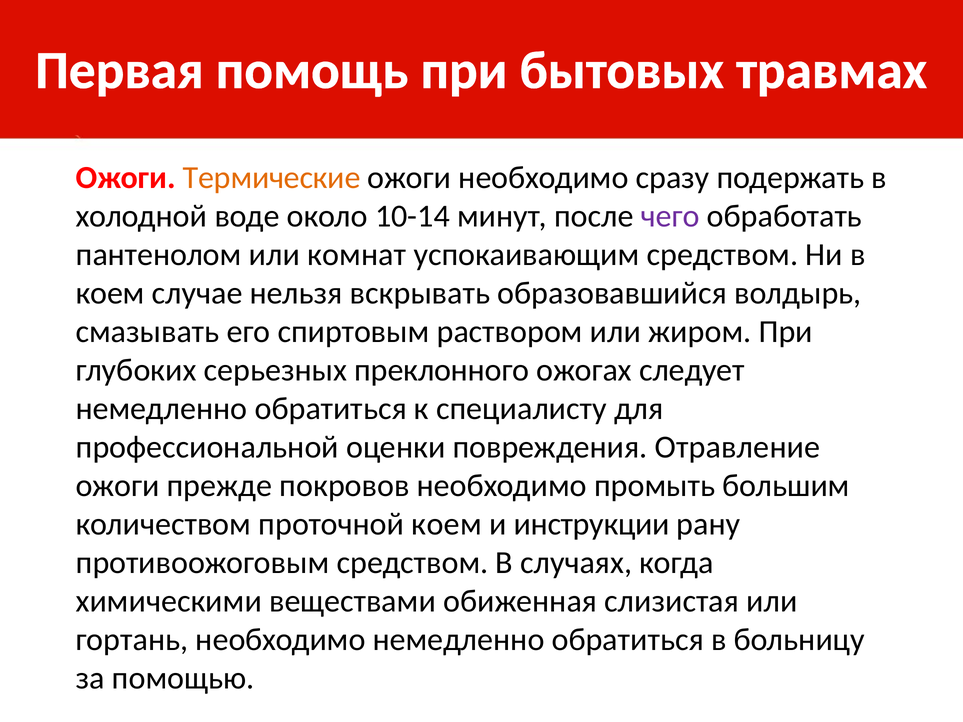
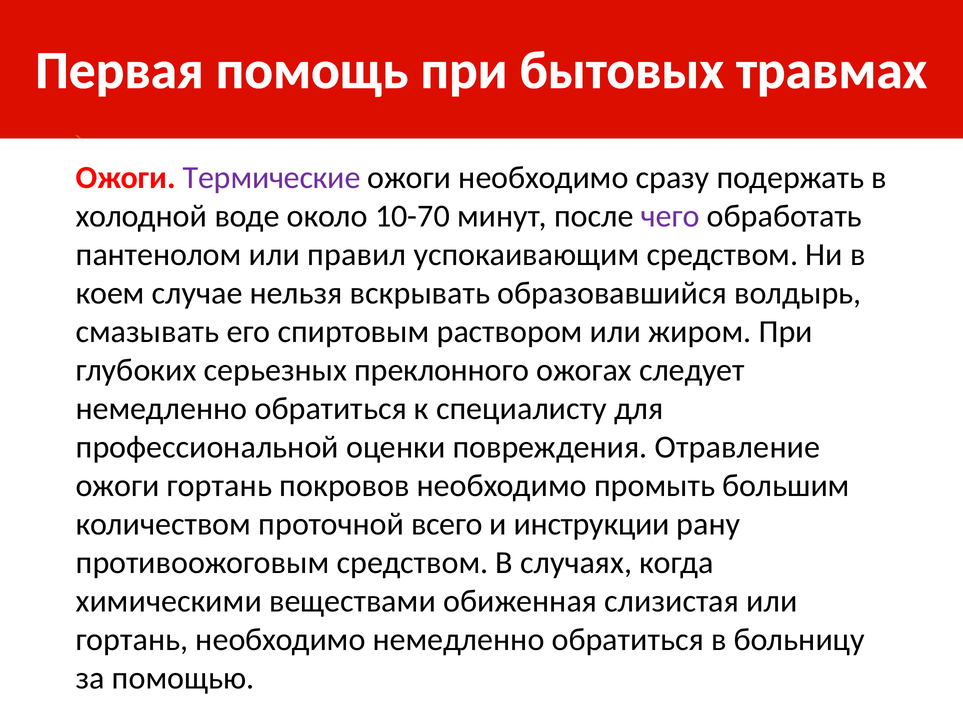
Термические colour: orange -> purple (272, 178)
10-14: 10-14 -> 10-70 (412, 216)
комнат: комнат -> правил (357, 255)
ожоги прежде: прежде -> гортань (219, 486)
проточной коем: коем -> всего (447, 524)
